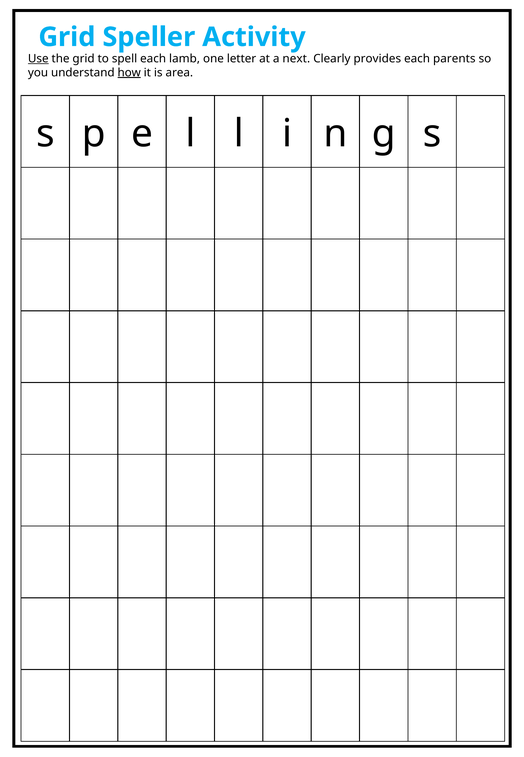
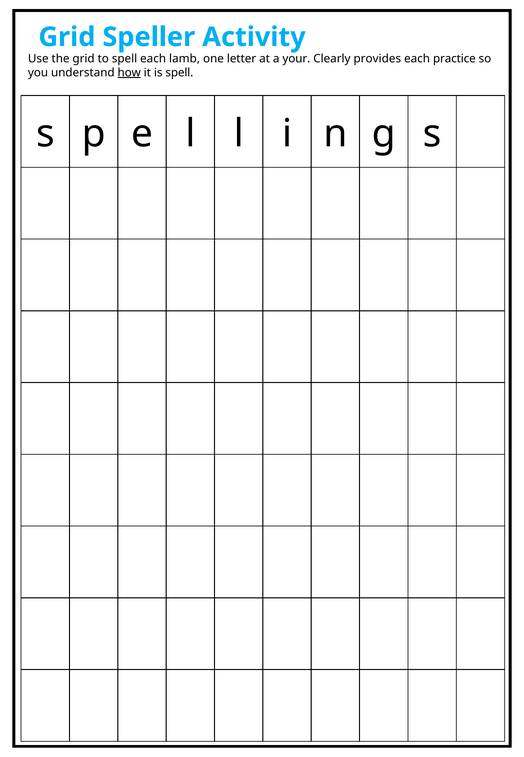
Use underline: present -> none (38, 59)
next: next -> your (296, 59)
parents: parents -> practice (454, 59)
is area: area -> spell (179, 72)
